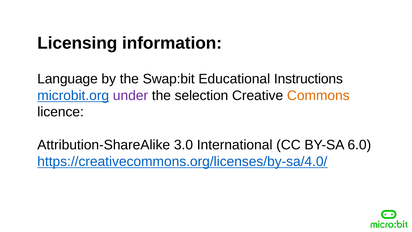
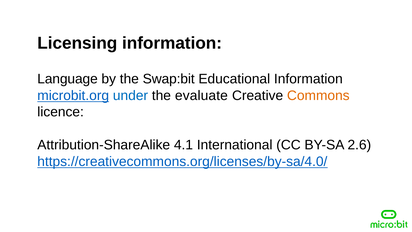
Educational Instructions: Instructions -> Information (308, 79)
under colour: purple -> blue (130, 95)
selection: selection -> evaluate (201, 95)
3.0: 3.0 -> 4.1 (183, 145)
6.0: 6.0 -> 2.6 (359, 145)
